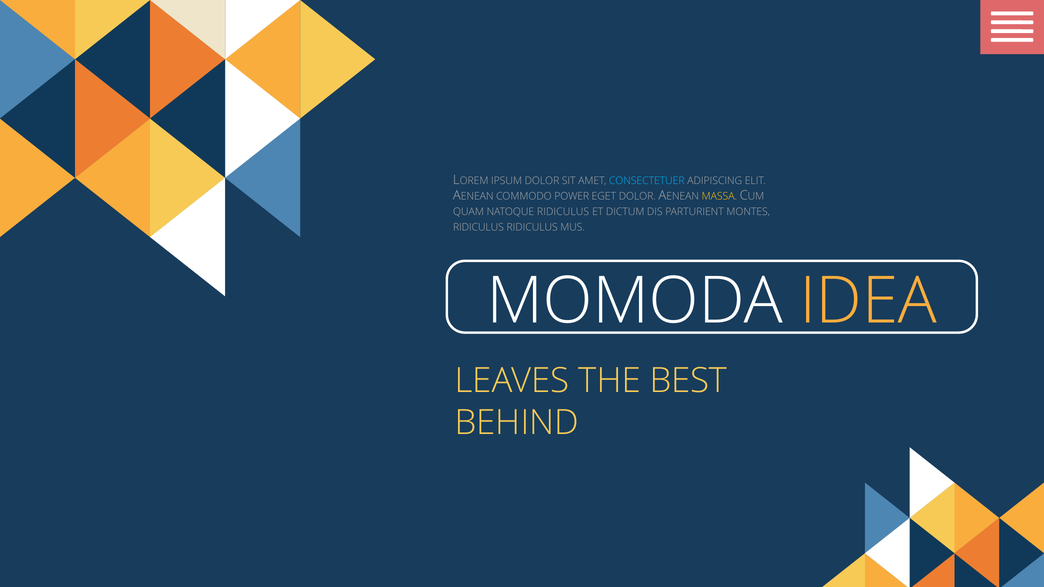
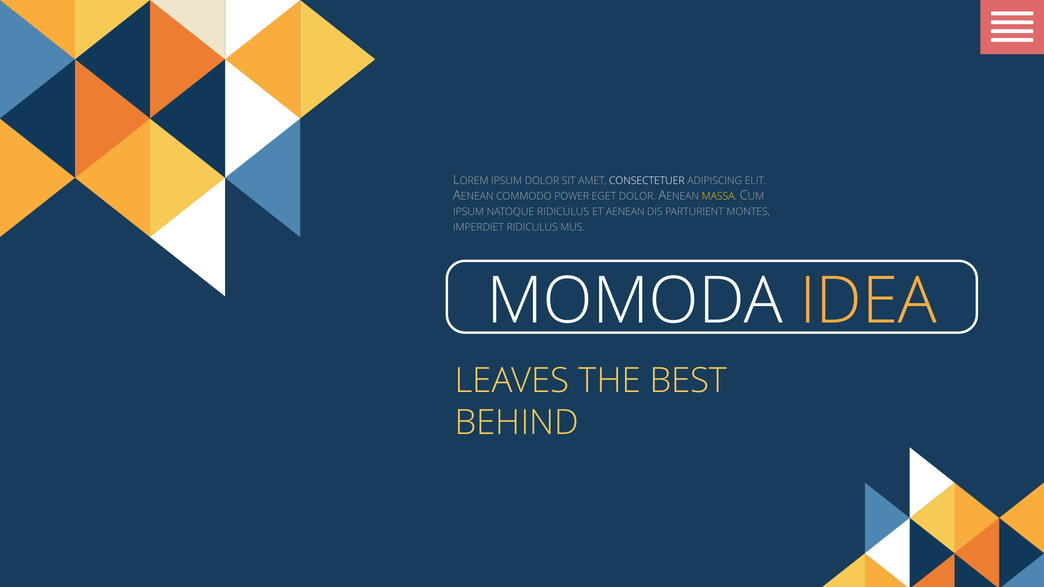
CONSECTETUER colour: light blue -> white (647, 181)
QUAM: QUAM -> IPSUM (468, 212)
ET DICTUM: DICTUM -> AENEAN (625, 212)
RIDICULUS: RIDICULUS -> IMPERDIET (478, 228)
